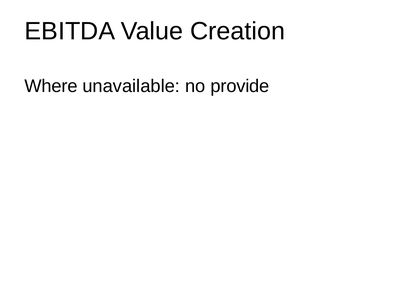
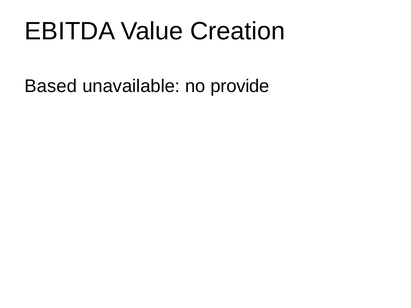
Where: Where -> Based (51, 86)
